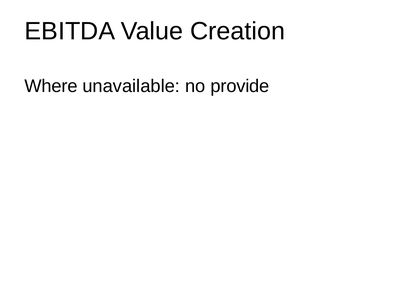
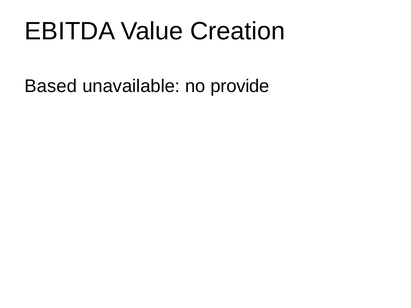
Where: Where -> Based (51, 86)
